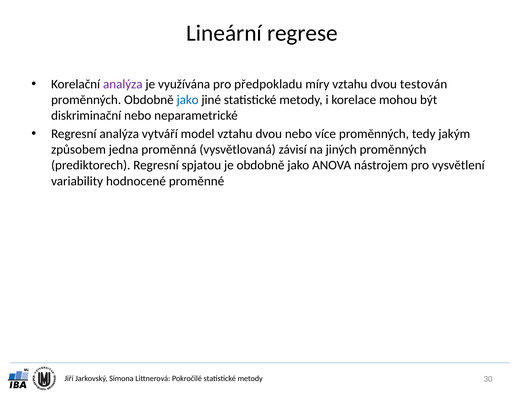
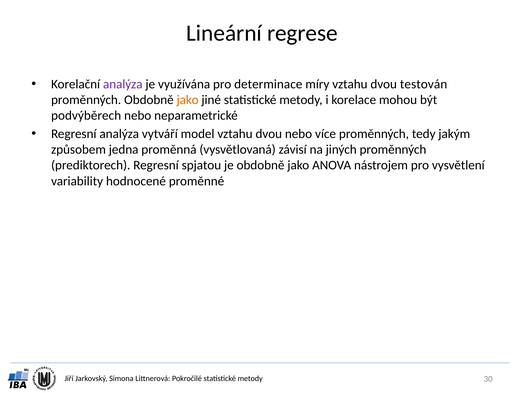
předpokladu: předpokladu -> determinace (268, 84)
jako colour: blue -> orange (188, 100)
diskriminační: diskriminační -> podvýběrech (86, 116)
